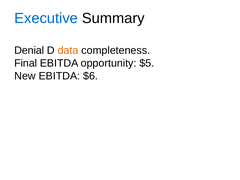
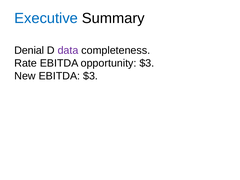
data colour: orange -> purple (68, 50)
Final: Final -> Rate (26, 63)
opportunity $5: $5 -> $3 (147, 63)
EBITDA $6: $6 -> $3 (91, 76)
